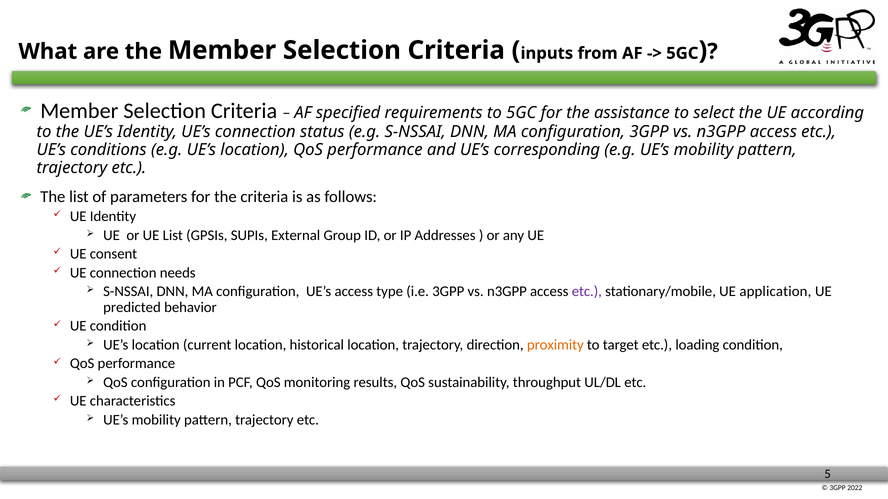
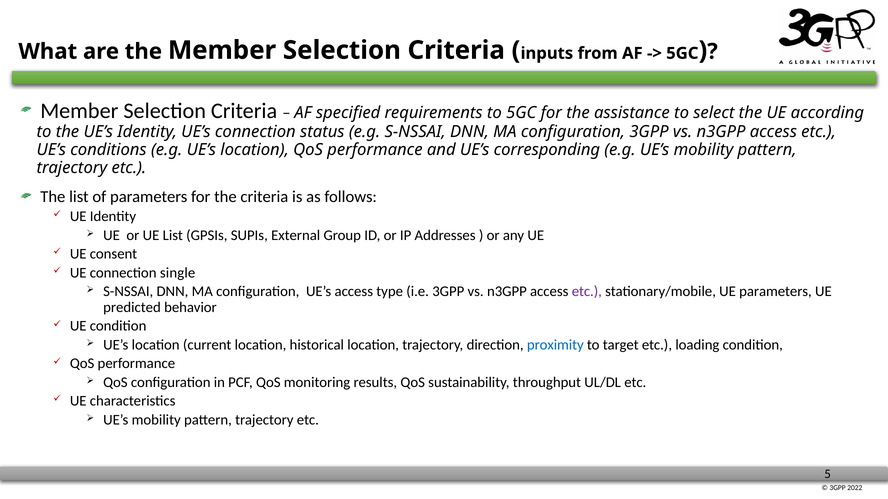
needs: needs -> single (178, 273)
UE application: application -> parameters (775, 292)
proximity colour: orange -> blue (555, 345)
